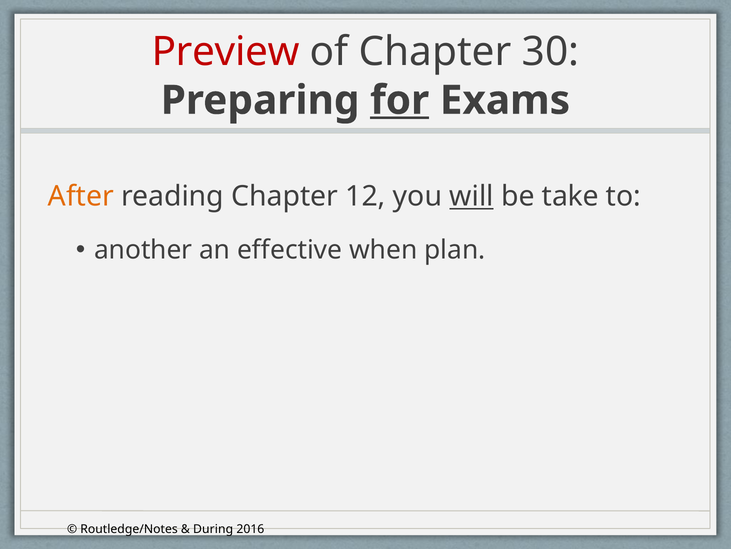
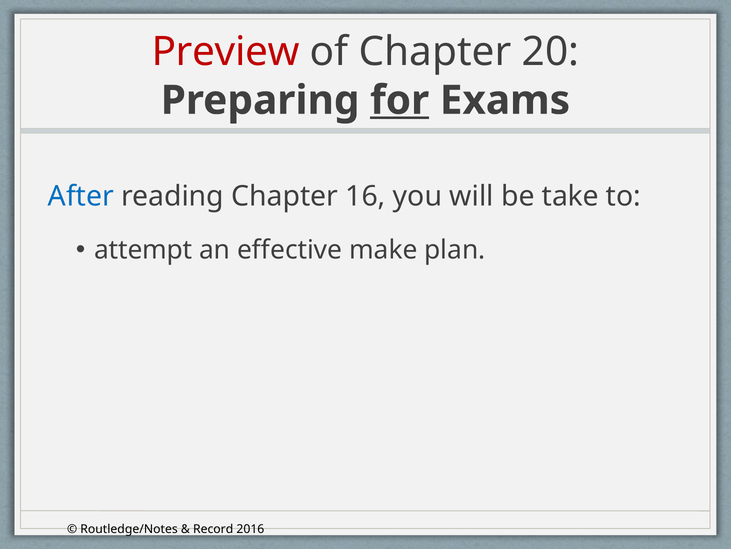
30: 30 -> 20 (551, 52)
After colour: orange -> blue (81, 196)
12: 12 -> 16 (365, 196)
will underline: present -> none (472, 196)
another: another -> attempt (143, 250)
when: when -> make (383, 250)
During: During -> Record (213, 528)
